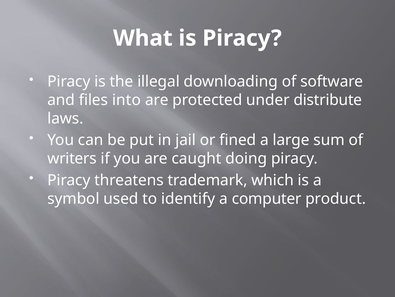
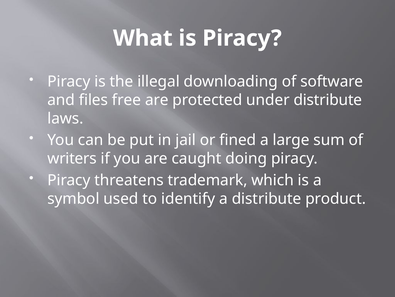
into: into -> free (127, 100)
a computer: computer -> distribute (267, 198)
